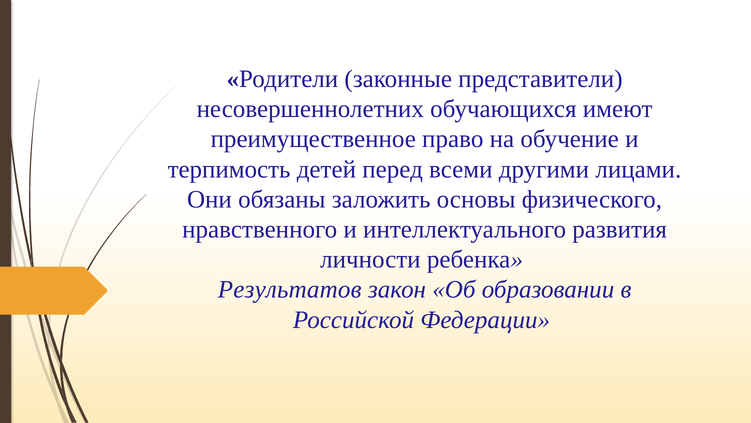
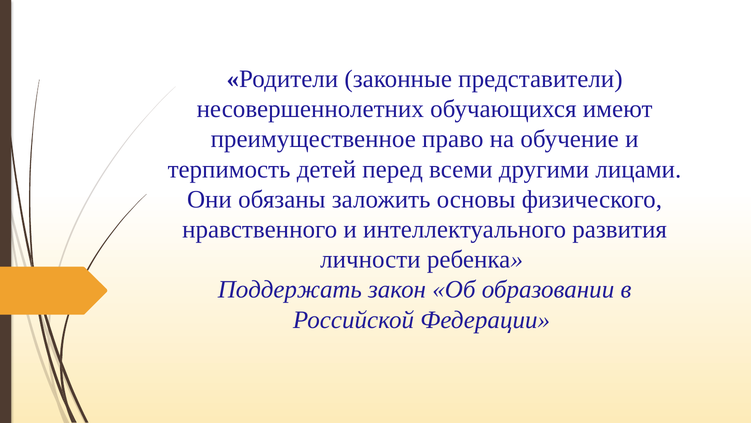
Результатов: Результатов -> Поддержать (290, 289)
